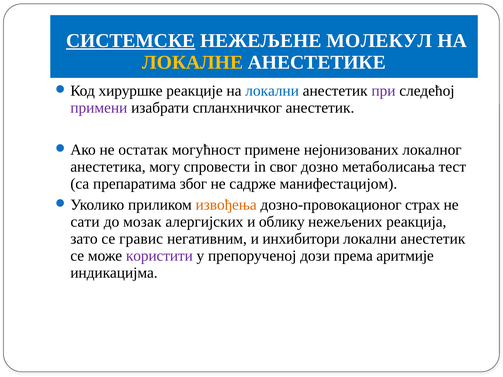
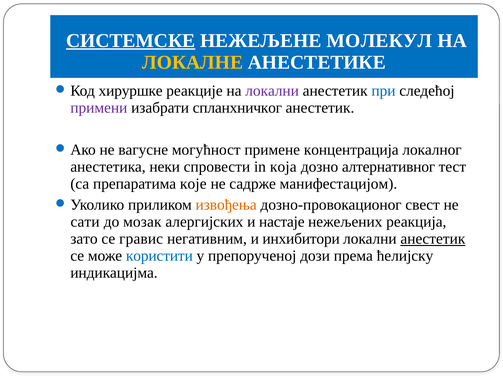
локални colour: blue -> purple (272, 91)
при colour: purple -> blue (383, 91)
остатак: остатак -> вагусне (143, 150)
нејонизованих: нејонизованих -> концентрација (351, 150)
могу: могу -> неки (165, 167)
свог: свог -> која (283, 167)
метаболисања: метаболисања -> алтернативног (389, 167)
због: због -> које (193, 184)
страх: страх -> свест (423, 205)
облику: облику -> настаје (282, 222)
анестетик underline: none -> present (433, 239)
користити colour: purple -> blue (159, 256)
аритмије: аритмије -> ћелијску (405, 256)
